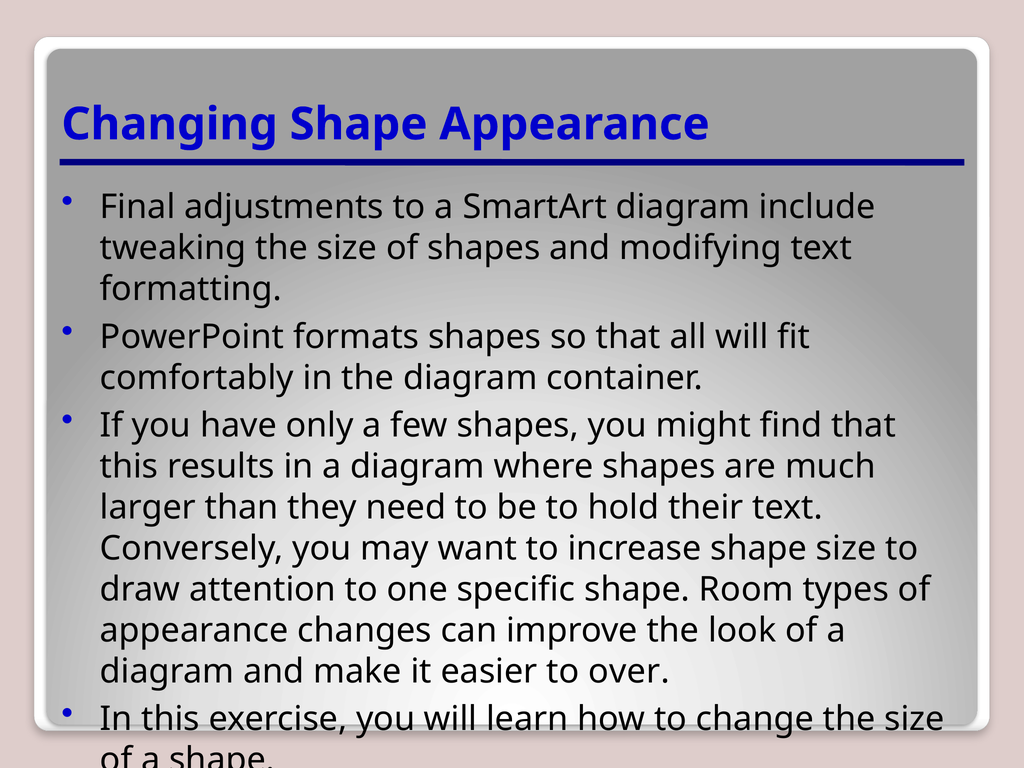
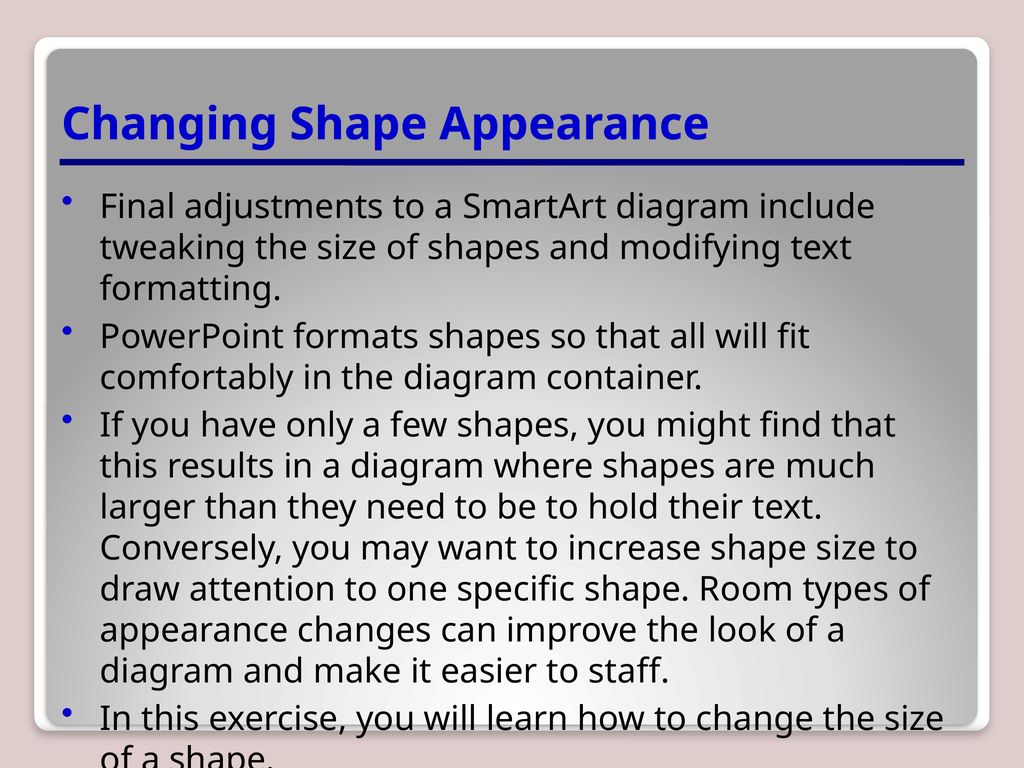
over: over -> staff (629, 671)
